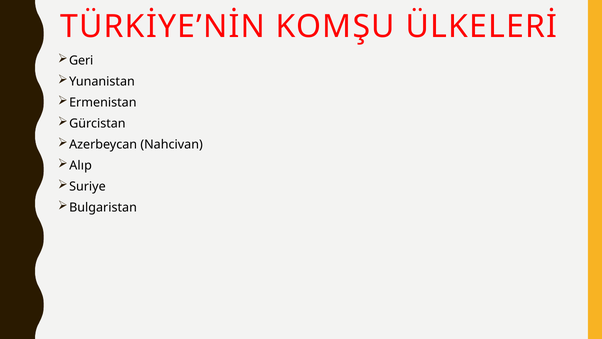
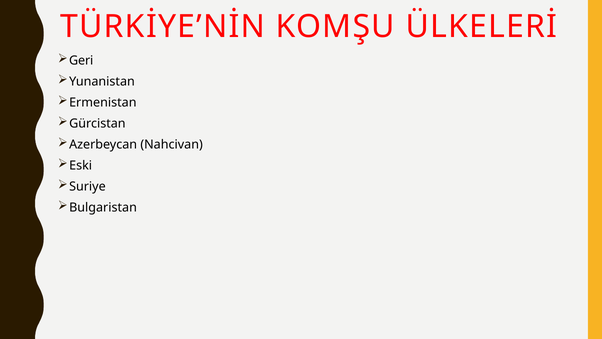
Alıp: Alıp -> Eski (81, 165)
